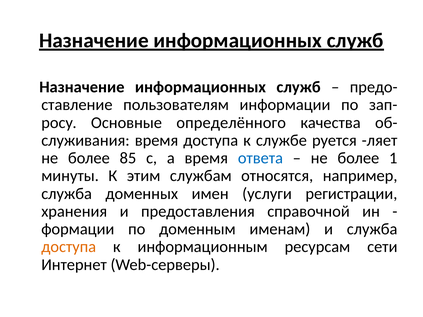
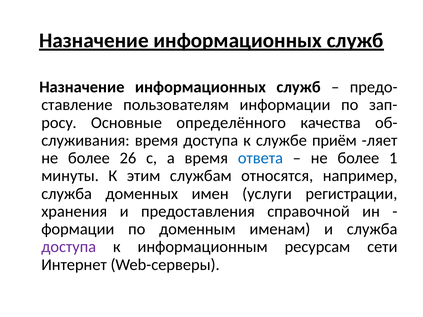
руется: руется -> приём (334, 140)
85: 85 -> 26 (128, 158)
доступа colour: orange -> purple (69, 247)
